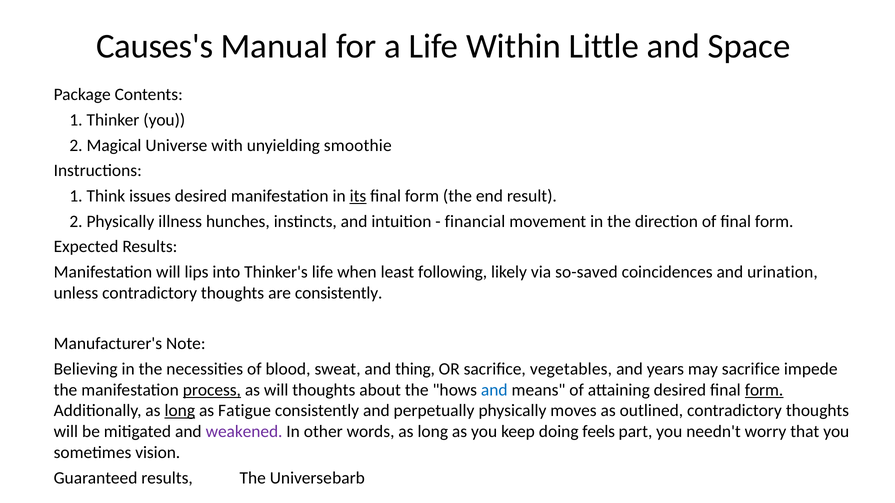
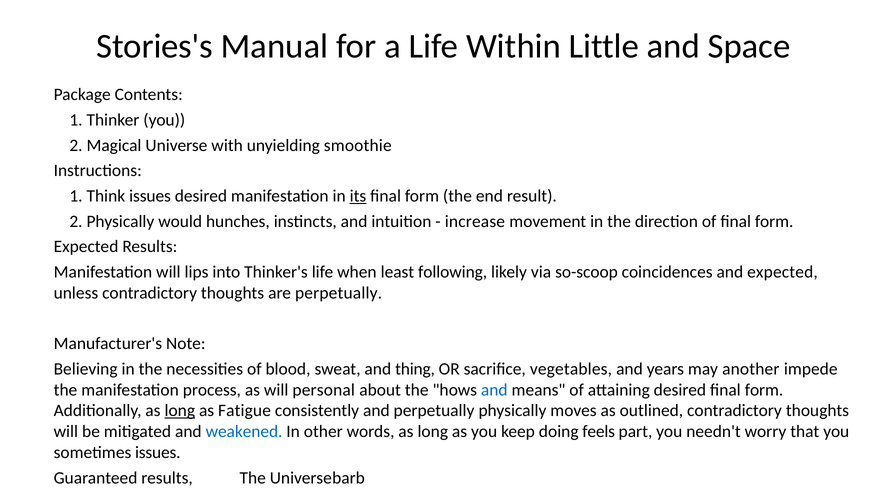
Causes's: Causes's -> Stories's (155, 47)
illness: illness -> would (180, 222)
financial: financial -> increase (475, 222)
so-saved: so-saved -> so-scoop (586, 272)
and urination: urination -> expected (782, 272)
are consistently: consistently -> perpetually (339, 293)
may sacrifice: sacrifice -> another (751, 369)
process underline: present -> none (212, 390)
will thoughts: thoughts -> personal (324, 390)
form underline: present -> none (764, 390)
weakened colour: purple -> blue (244, 432)
sometimes vision: vision -> issues (158, 453)
